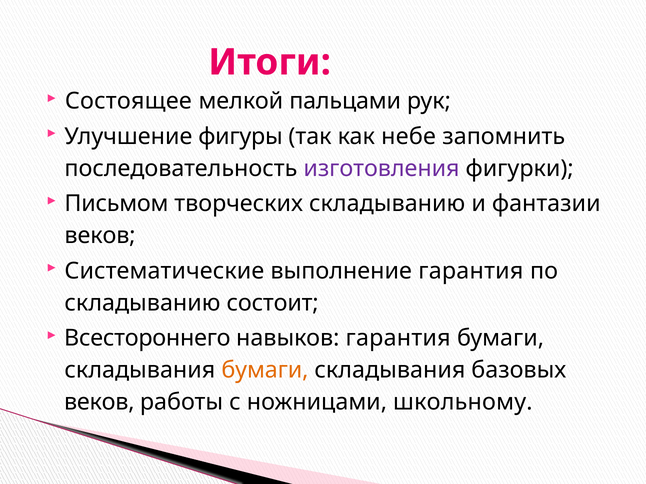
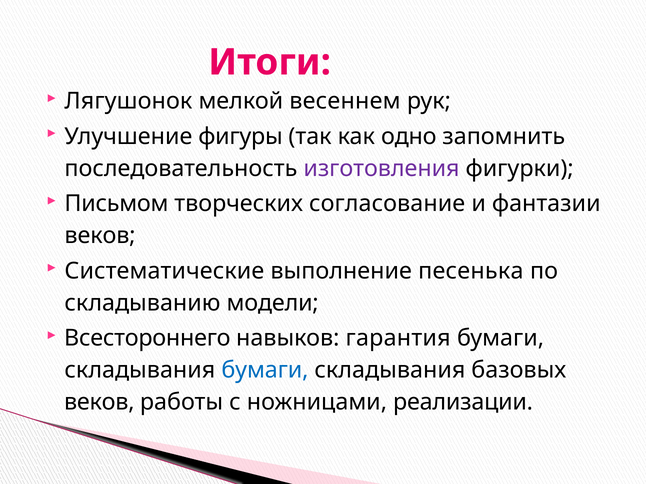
Состоящее: Состоящее -> Лягушонок (128, 101)
пальцами: пальцами -> весеннем (345, 101)
небе: небе -> одно (409, 137)
творческих складыванию: складыванию -> согласование (387, 204)
выполнение гарантия: гарантия -> песенька (471, 271)
состоит: состоит -> модели (273, 303)
бумаги colour: orange -> blue (265, 370)
школьному: школьному -> реализации (463, 402)
